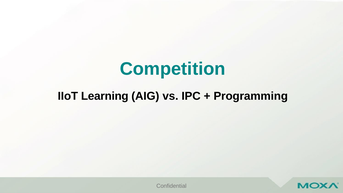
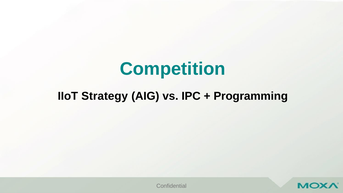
Learning: Learning -> Strategy (105, 96)
